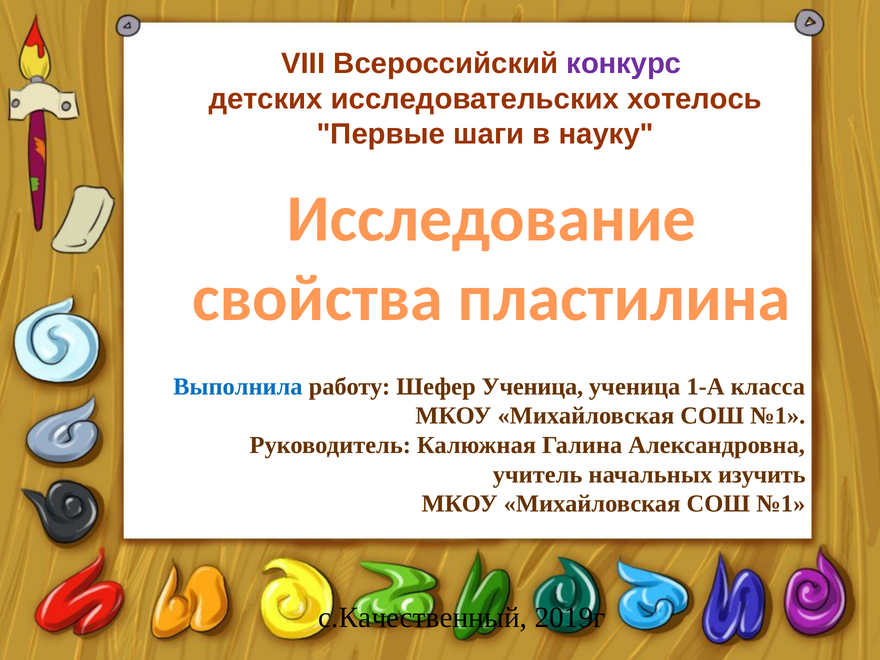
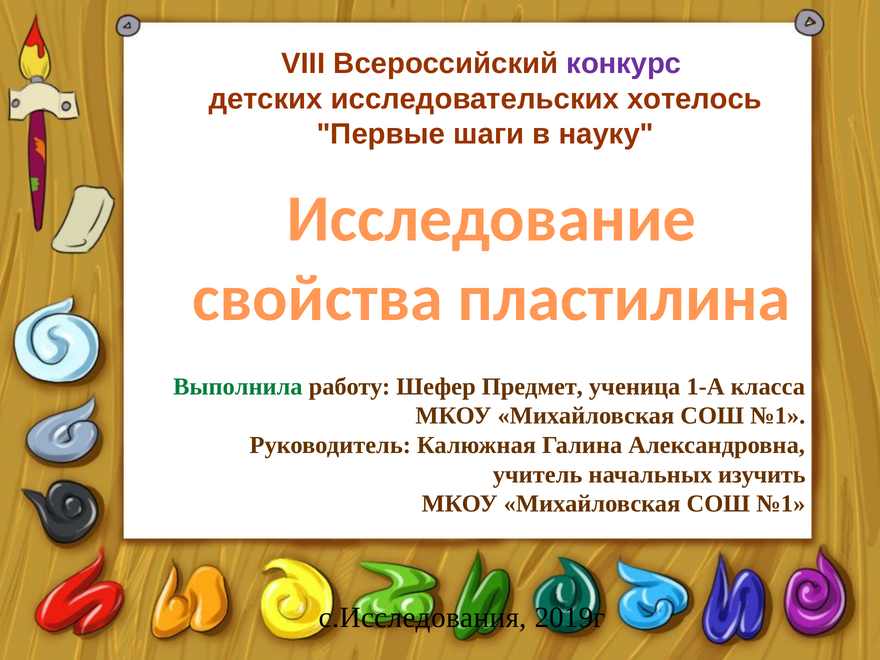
Выполнила colour: blue -> green (238, 387)
Шефер Ученица: Ученица -> Предмет (532, 387)
с.Качественный: с.Качественный -> с.Исследования (423, 617)
